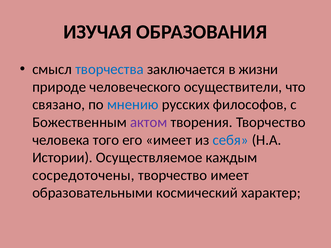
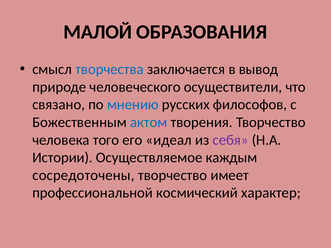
ИЗУЧАЯ: ИЗУЧАЯ -> МАЛОЙ (98, 32)
жизни: жизни -> вывод (258, 69)
актом colour: purple -> blue (149, 122)
его имеет: имеет -> идеал (169, 140)
себя colour: blue -> purple (231, 140)
образовательными: образовательными -> профессиональной (93, 193)
